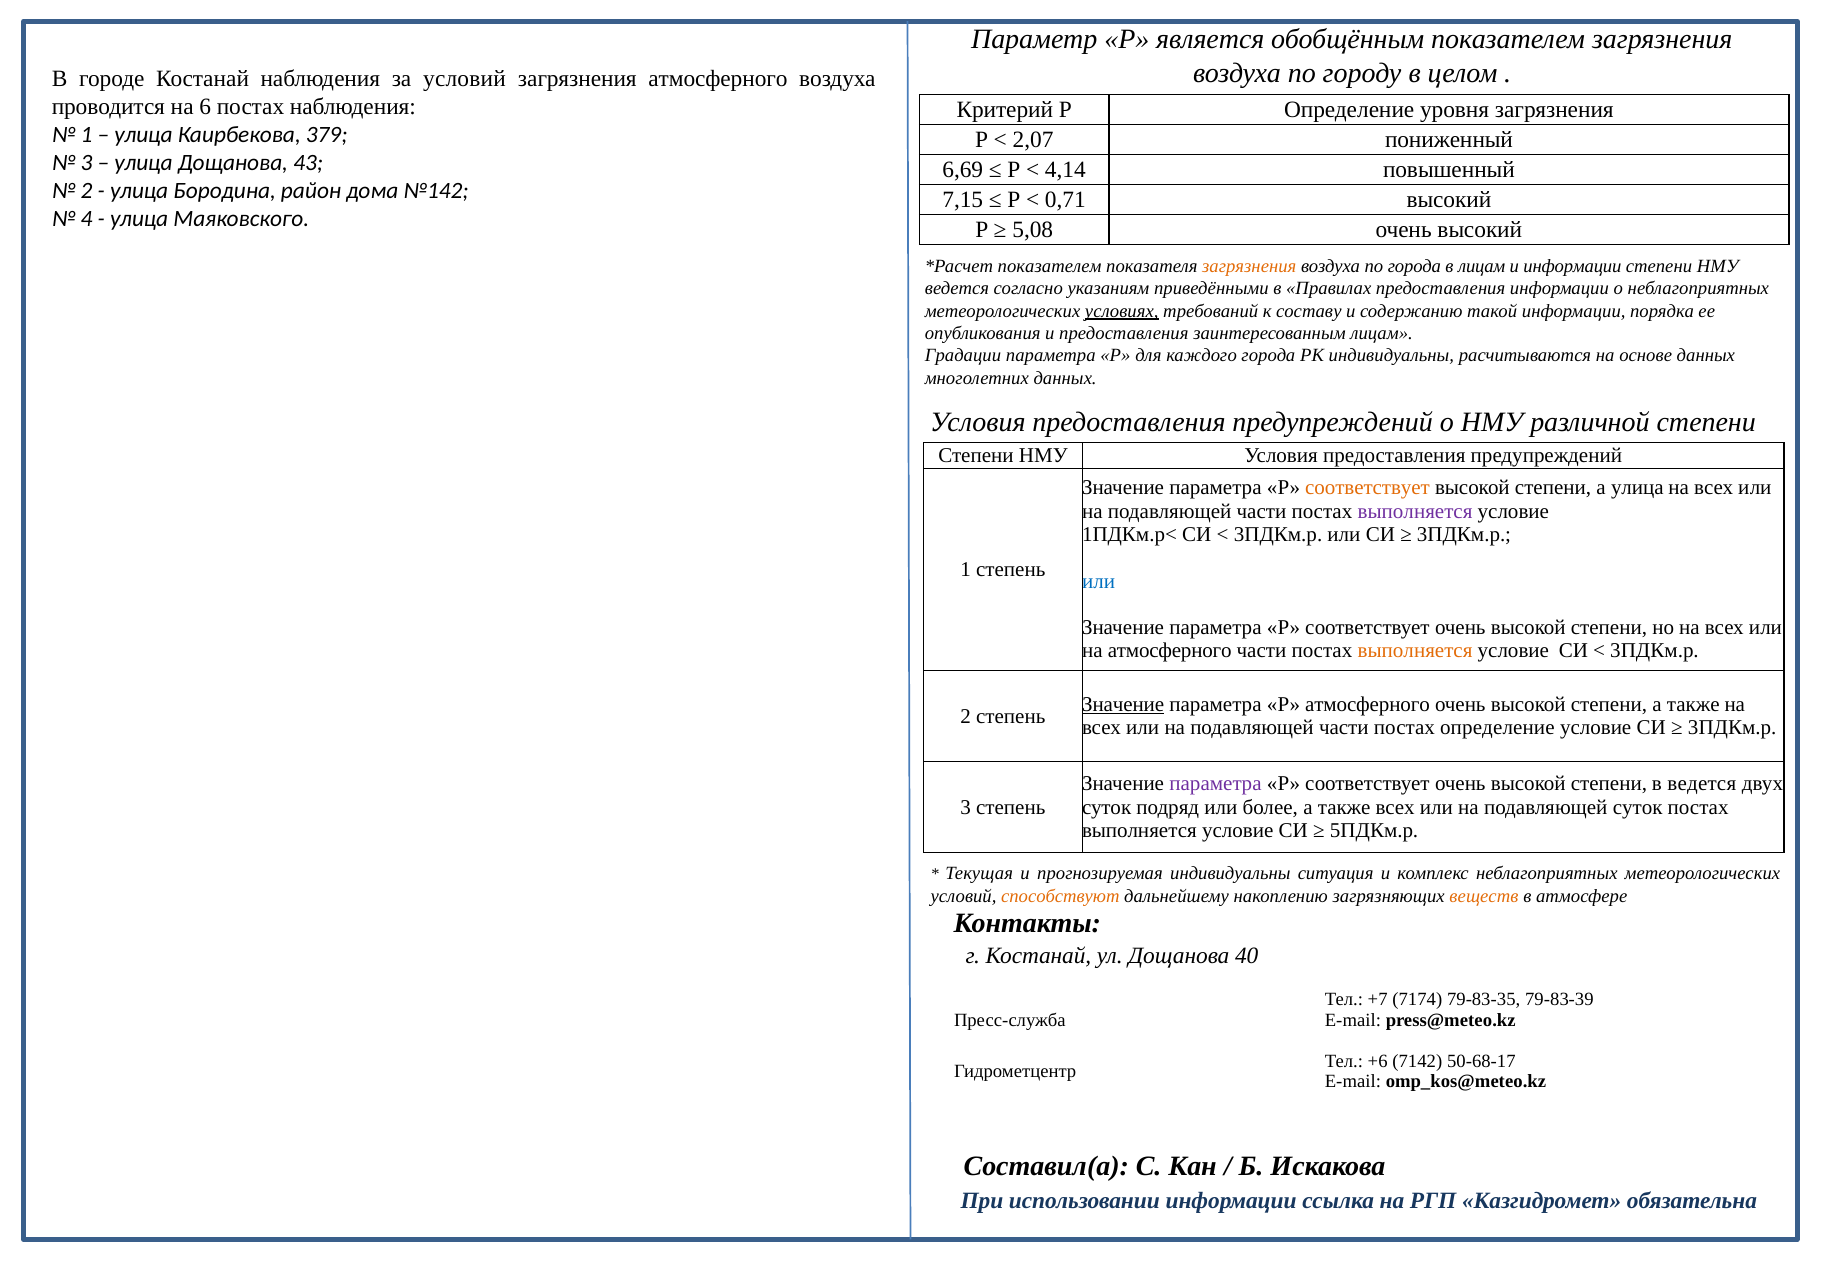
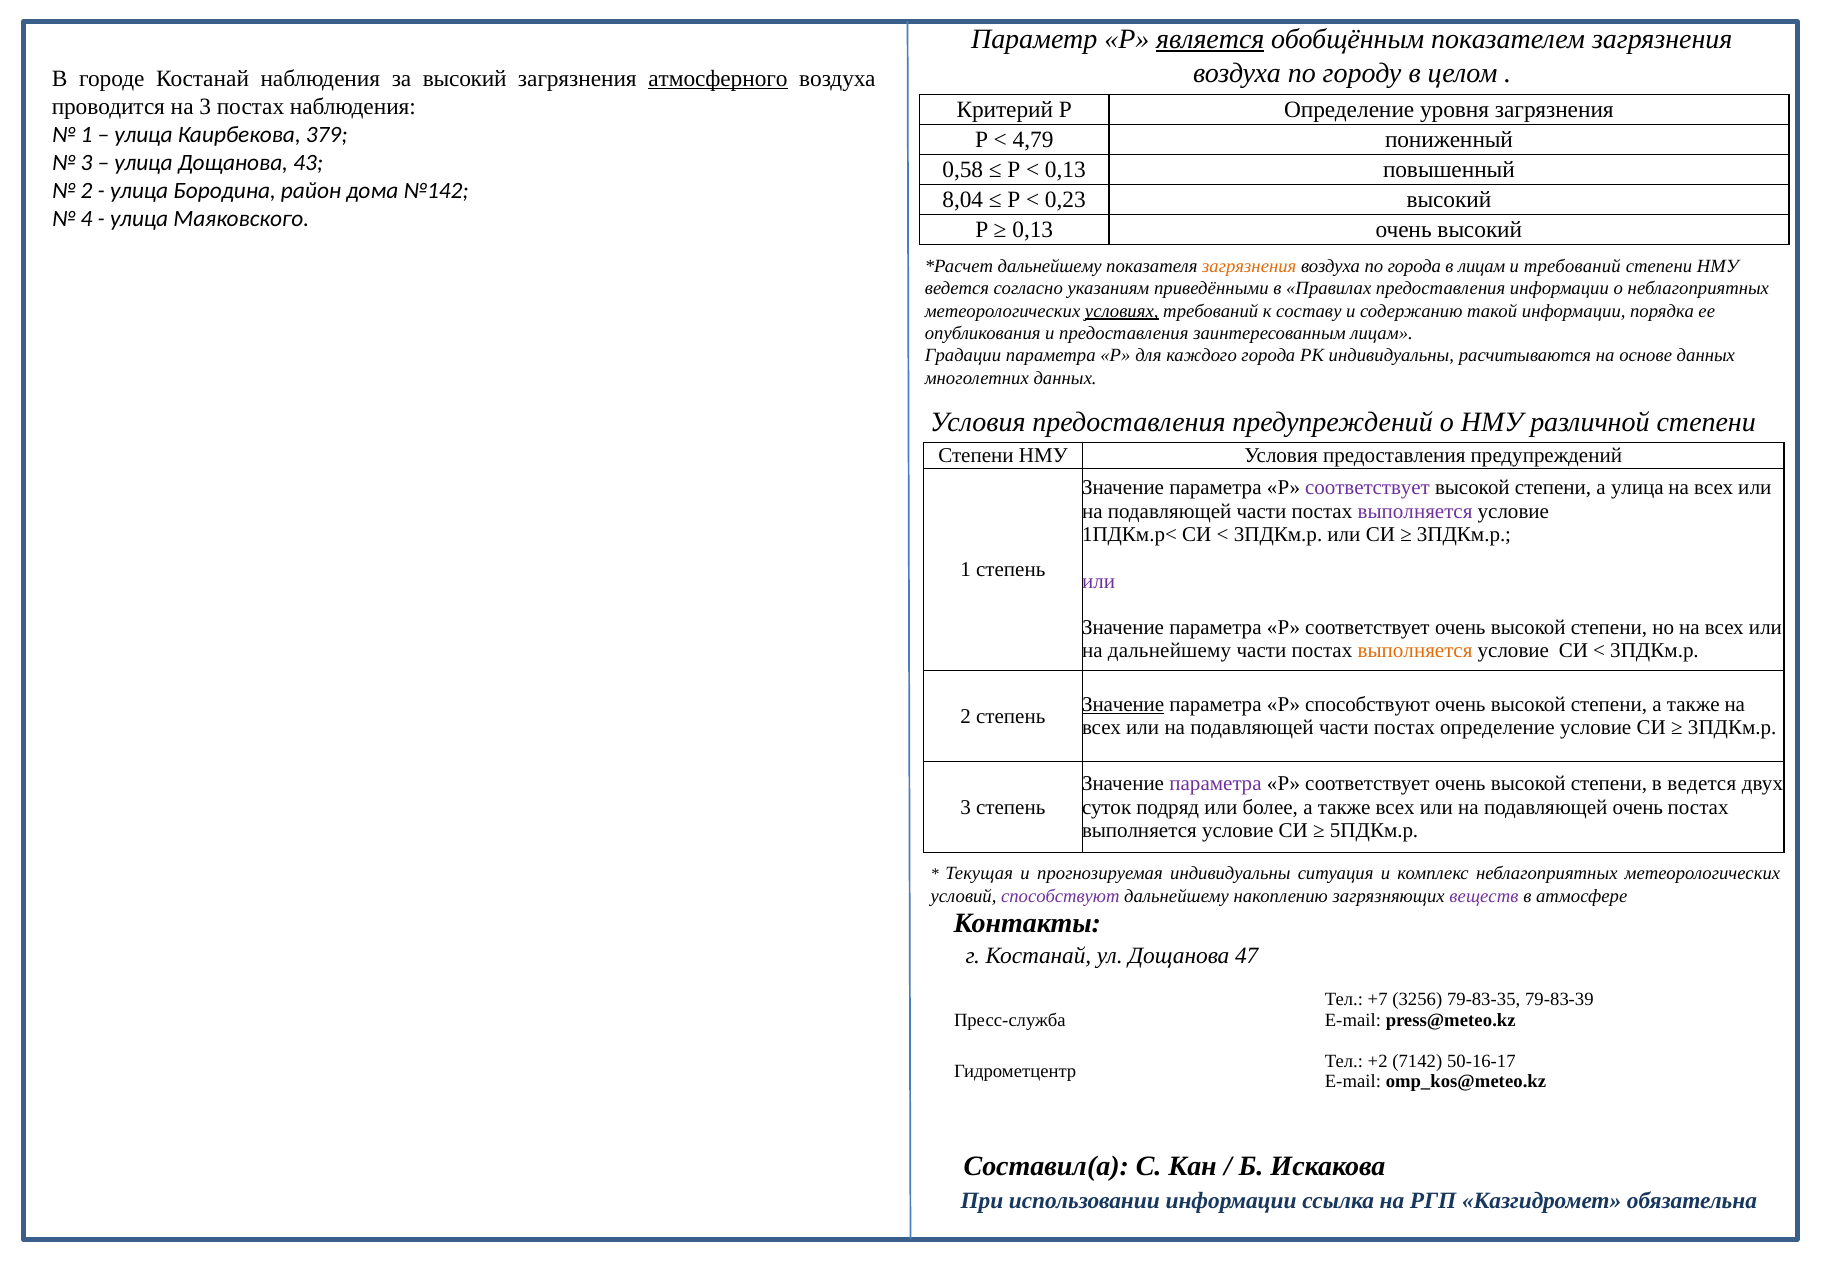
является underline: none -> present (1210, 39)
за условий: условий -> высокий (465, 79)
атмосферного underline: none -> present (718, 79)
на 6: 6 -> 3 (205, 107)
2,07: 2,07 -> 4,79 (1033, 139)
6,69: 6,69 -> 0,58 (963, 169)
4,14: 4,14 -> 0,13 (1065, 169)
7,15: 7,15 -> 8,04 (963, 199)
0,71: 0,71 -> 0,23 (1065, 199)
5,08: 5,08 -> 0,13 (1033, 230)
показателем: показателем -> дальнейшему (1050, 266)
и информации: информации -> требований (1572, 266)
соответствует colour: orange -> purple (1367, 488)
или colour: blue -> purple (1099, 581)
на атмосферного: атмосферного -> дальнейшему (1170, 651)
Р атмосферного: атмосферного -> способствуют (1368, 704)
подавляющей суток: суток -> очень (1638, 807)
способствуют colour: orange -> purple (1060, 896)
веществ colour: orange -> purple (1484, 896)
40: 40 -> 47 (1247, 956)
7174: 7174 -> 3256 (1417, 999)
+6: +6 -> +2 (1378, 1061)
50-68-17: 50-68-17 -> 50-16-17 (1481, 1061)
